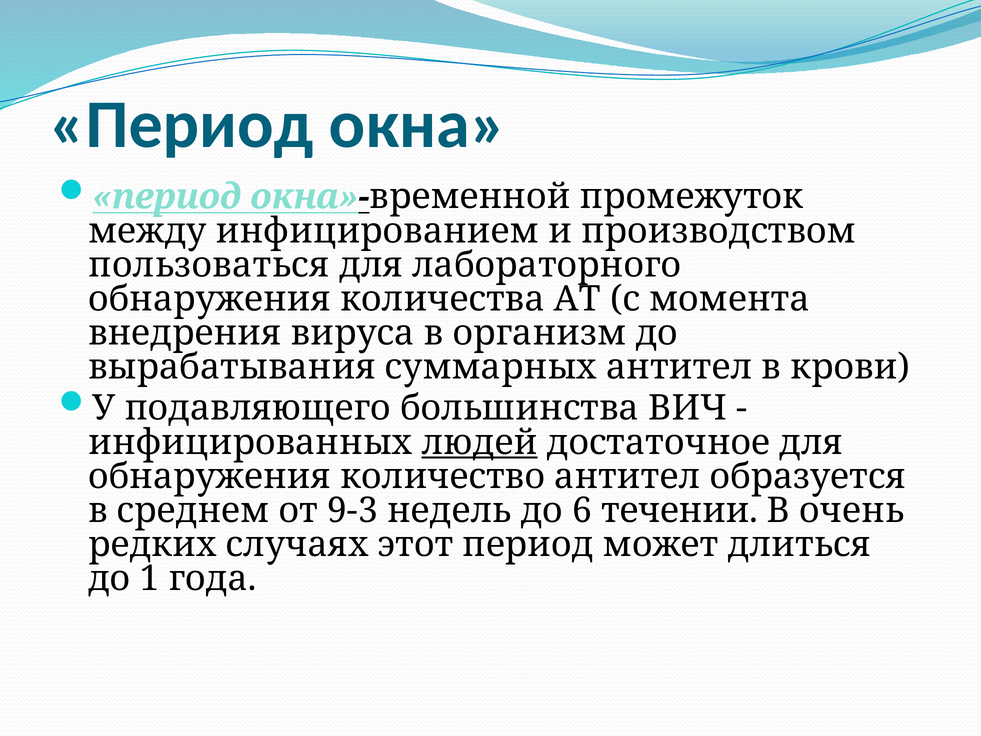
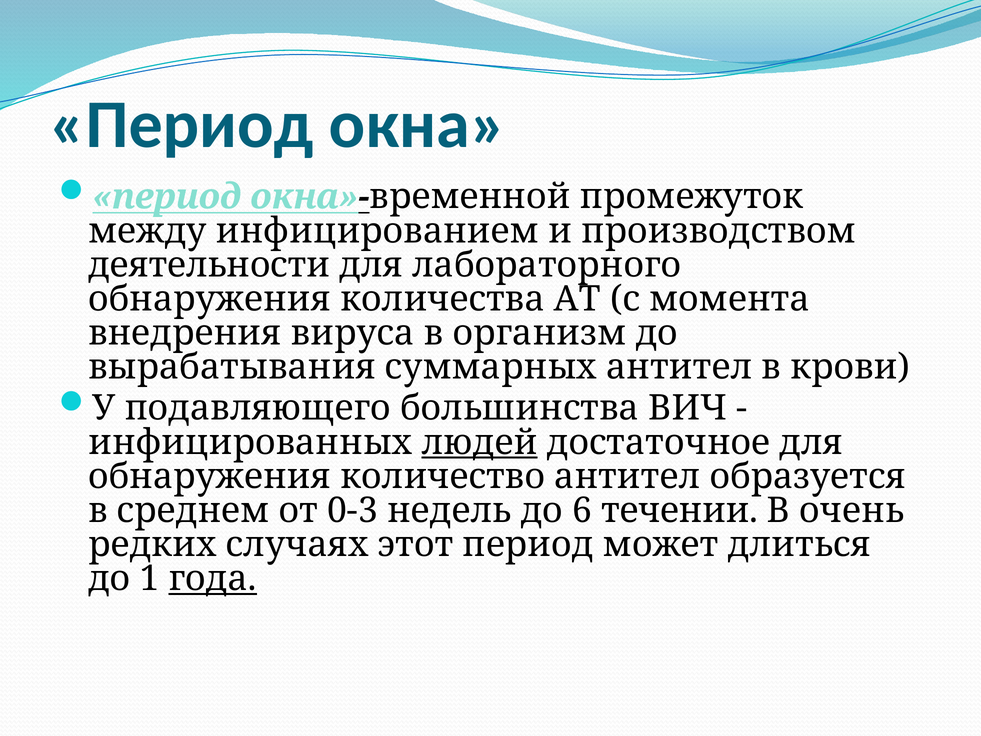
пользоваться: пользоваться -> деятельности (209, 265)
9-3: 9-3 -> 0-3 (352, 510)
года underline: none -> present (213, 578)
